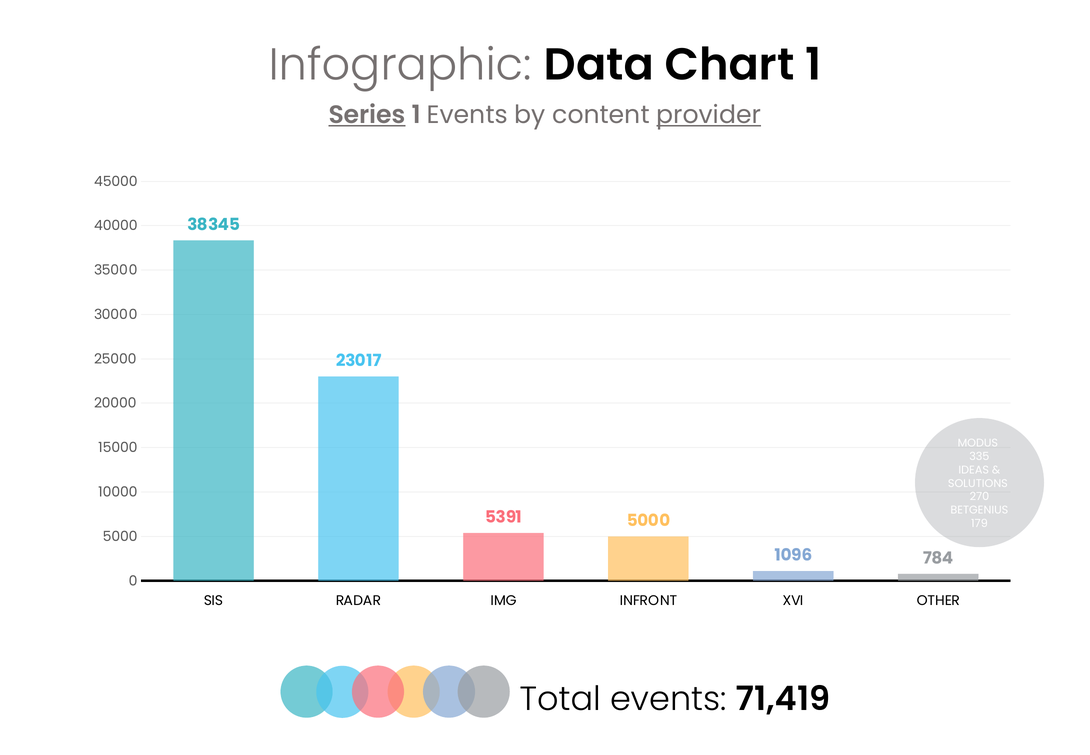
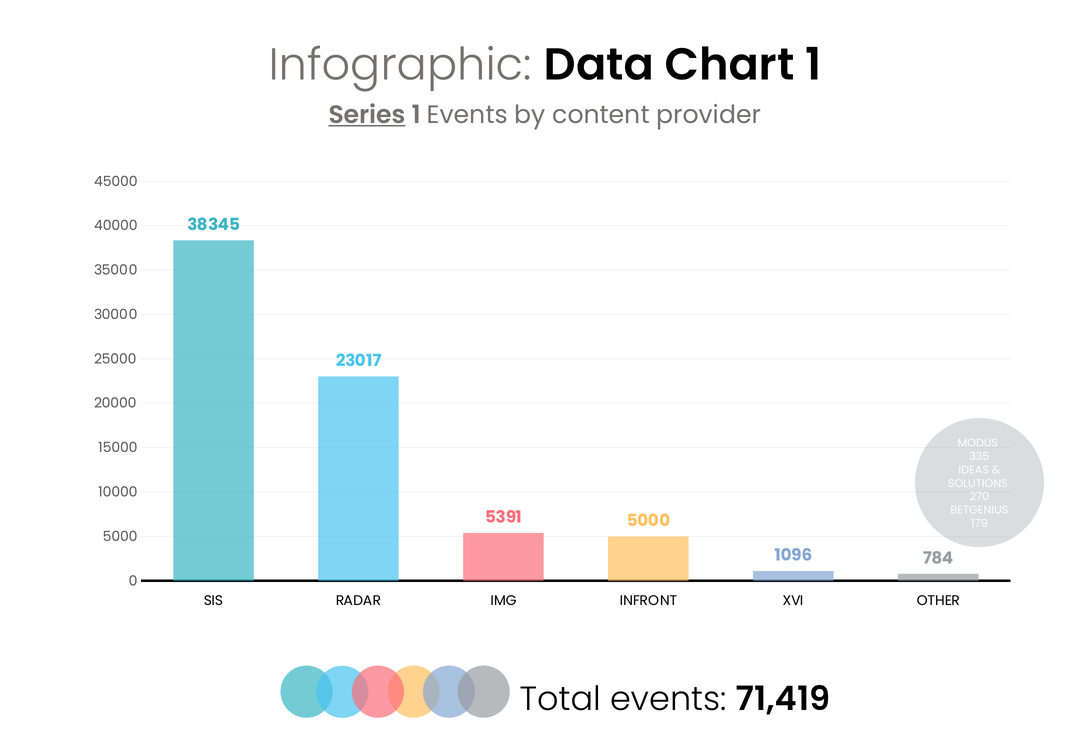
provider underline: present -> none (709, 115)
